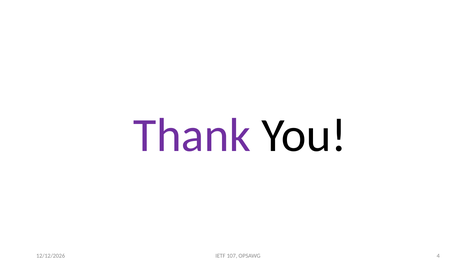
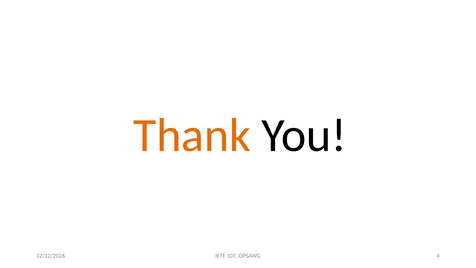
Thank colour: purple -> orange (192, 135)
